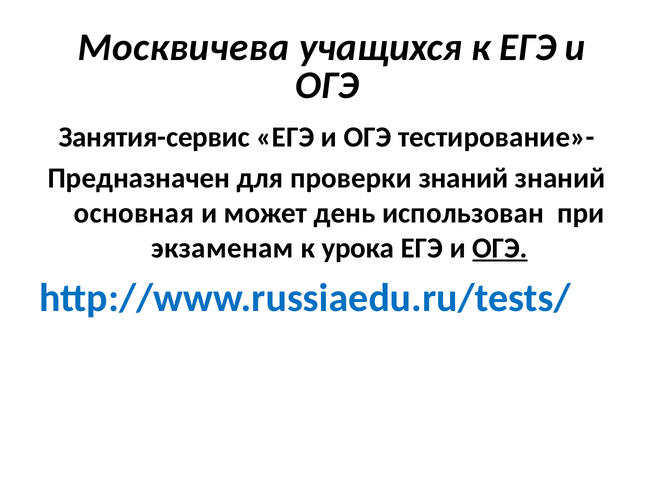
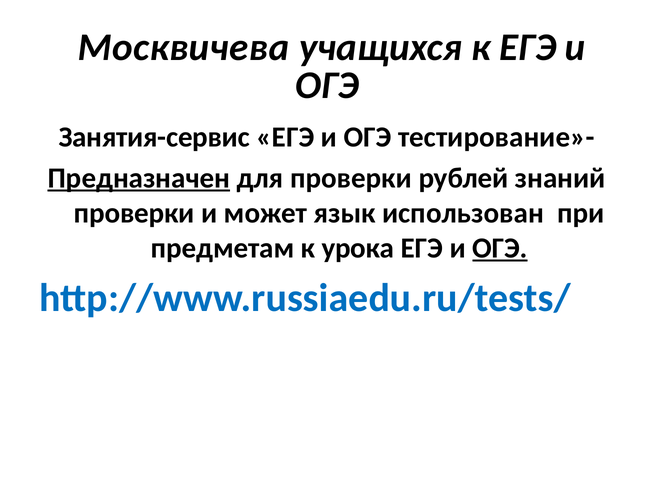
Предназначен underline: none -> present (139, 178)
проверки знаний: знаний -> рублей (464, 178)
основная: основная -> проверки (134, 213)
день: день -> язык (345, 213)
экзаменам: экзаменам -> предметам (223, 248)
